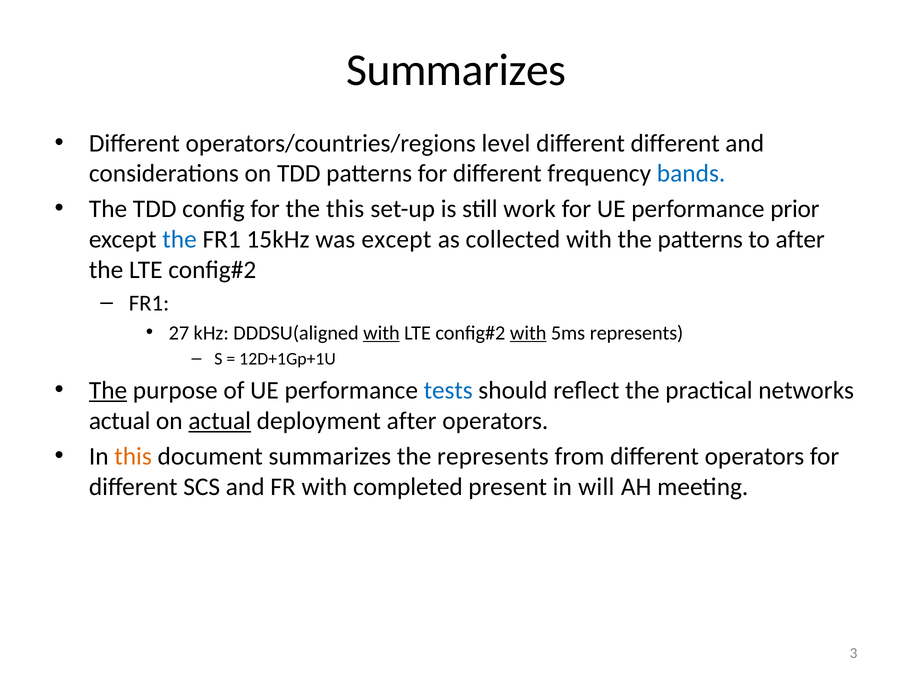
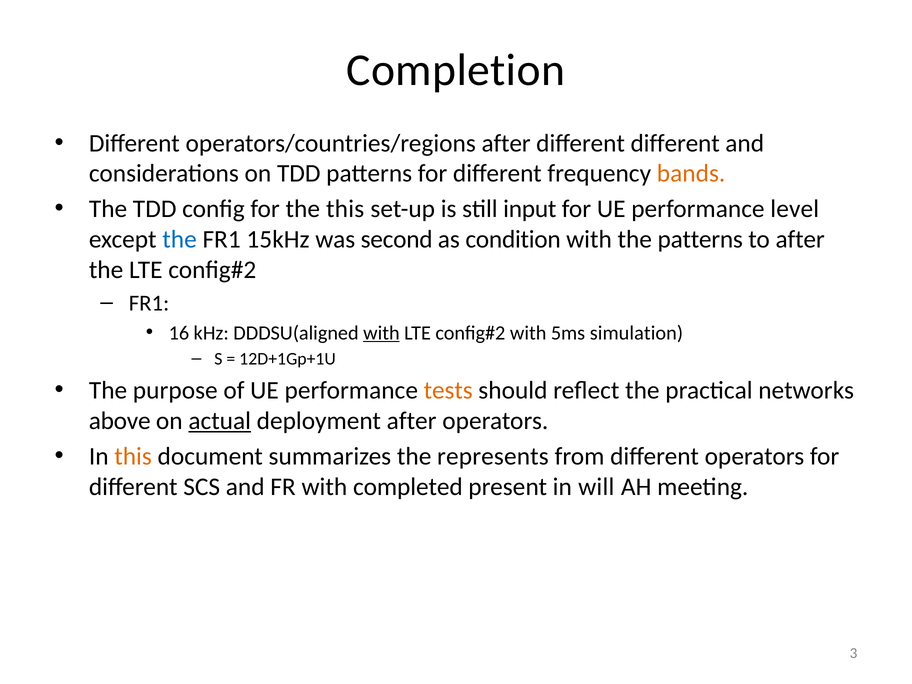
Summarizes: Summarizes -> Completion (456, 70)
operators/countries/regions level: level -> after (506, 143)
bands colour: blue -> orange (691, 174)
work: work -> input (530, 209)
prior: prior -> level (795, 209)
was except: except -> second (397, 239)
collected: collected -> condition (513, 239)
27: 27 -> 16 (179, 333)
with underline: present -> none (528, 333)
5ms represents: represents -> simulation (636, 333)
The underline: present -> none (108, 390)
tests colour: blue -> orange (448, 390)
actual: actual -> above (120, 421)
